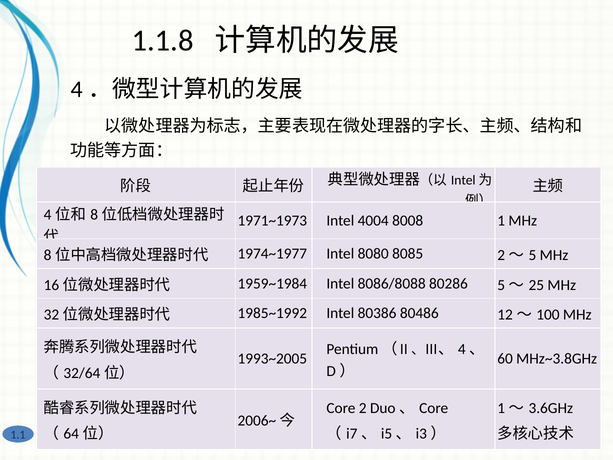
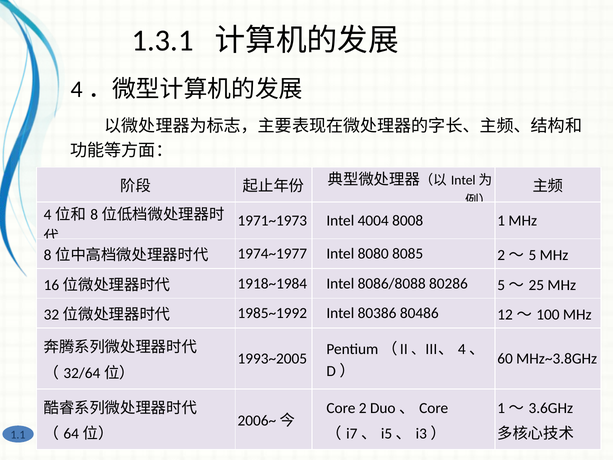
1.1.8: 1.1.8 -> 1.3.1 (163, 40)
1959~1984: 1959~1984 -> 1918~1984 (272, 283)
